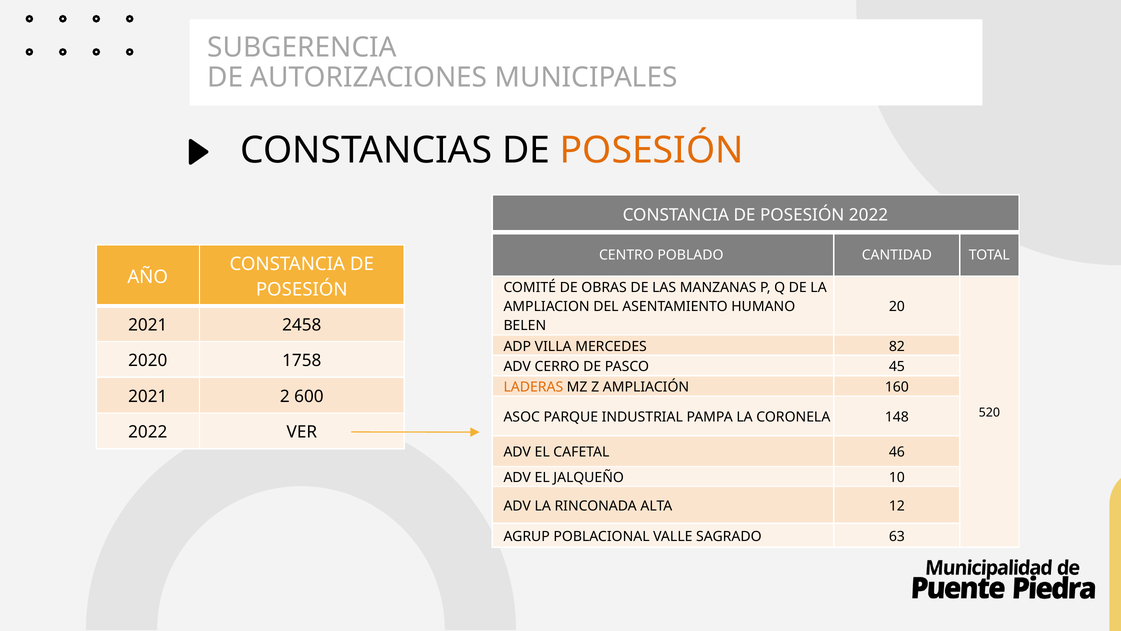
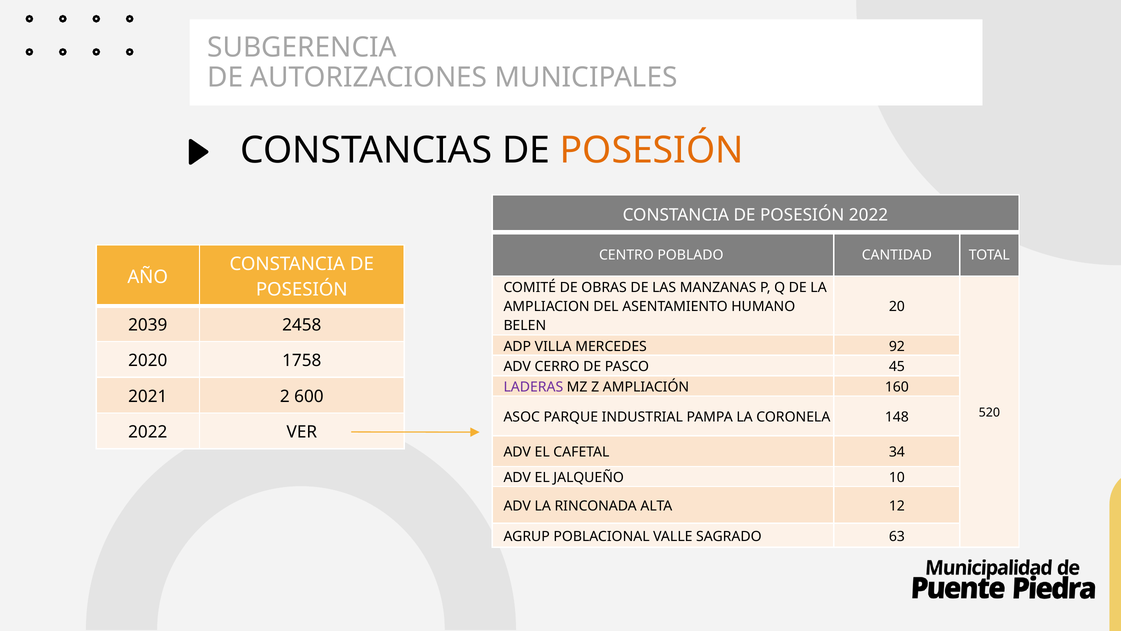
2021: 2021 -> 2039 (148, 325)
82: 82 -> 92 (897, 346)
LADERAS colour: orange -> purple (533, 387)
46: 46 -> 34 (897, 452)
